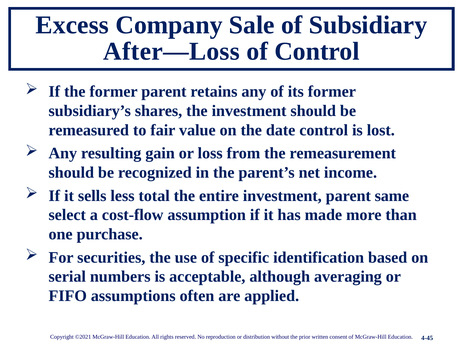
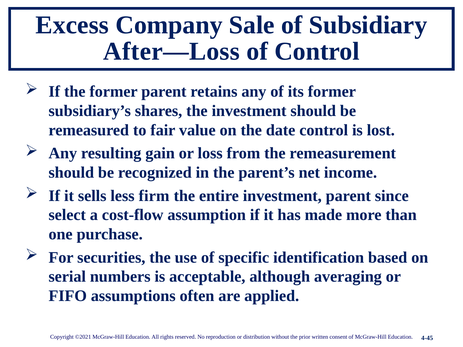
total: total -> firm (154, 196)
same: same -> since (392, 196)
